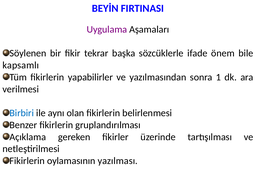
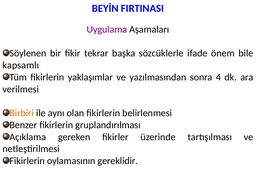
yapabilirler: yapabilirler -> yaklaşımlar (90, 77)
1: 1 -> 4 (218, 77)
Birbiri colour: blue -> orange (22, 113)
yazılması: yazılması -> gereklidir (118, 161)
